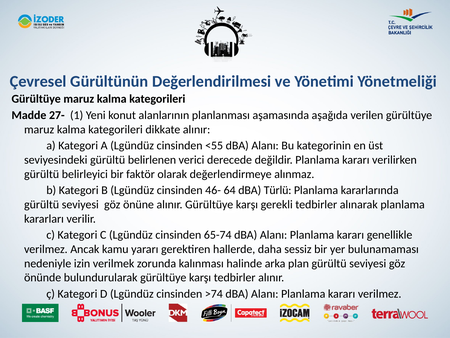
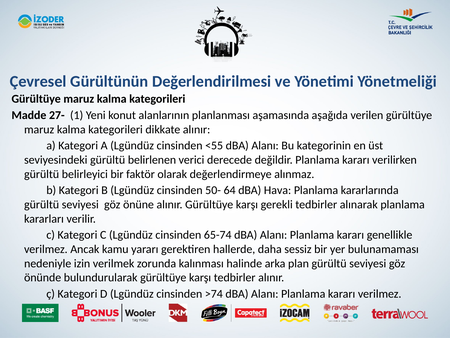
46-: 46- -> 50- (213, 190)
Türlü: Türlü -> Hava (278, 190)
